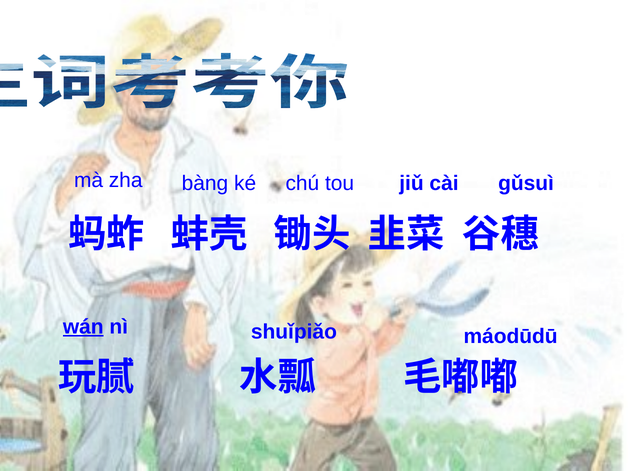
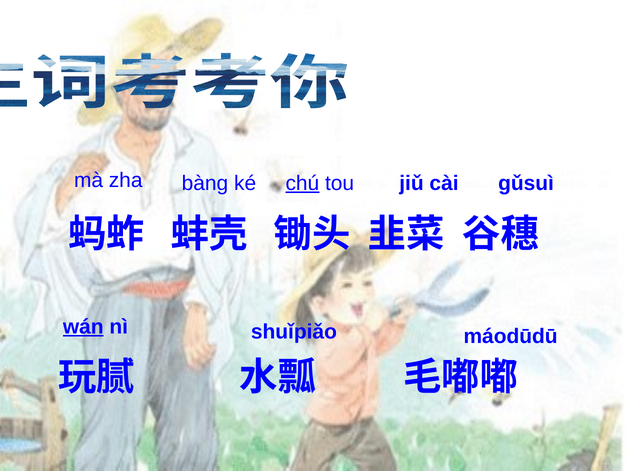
chú underline: none -> present (302, 183)
